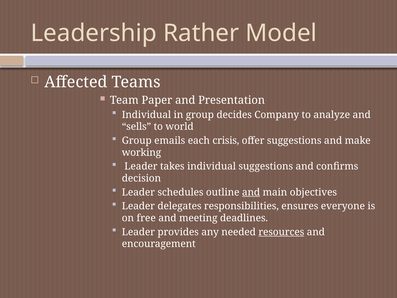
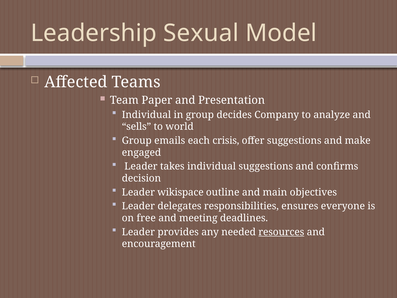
Rather: Rather -> Sexual (201, 33)
working: working -> engaged (141, 152)
schedules: schedules -> wikispace (181, 192)
and underline: present -> none (251, 192)
